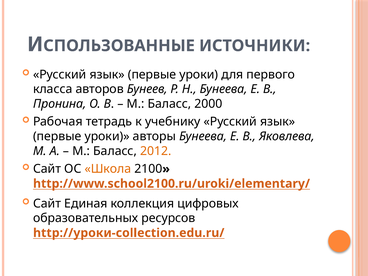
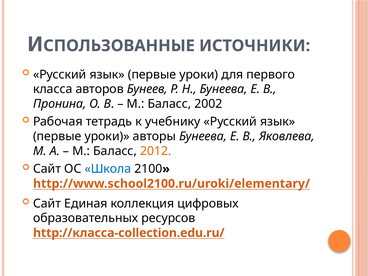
2000: 2000 -> 2002 (208, 104)
Школа colour: orange -> blue (108, 169)
http://уроки-collection.edu.ru/: http://уроки-collection.edu.ru/ -> http://класса-collection.edu.ru/ (129, 233)
